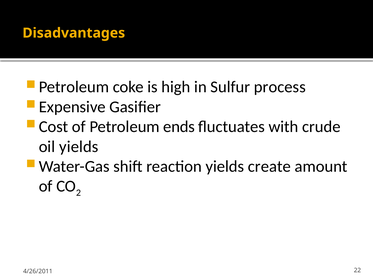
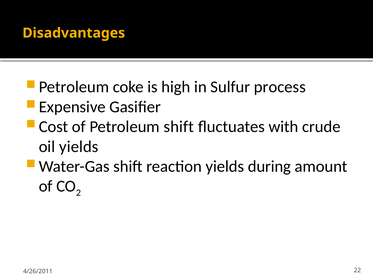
Petroleum ends: ends -> shift (179, 127)
create: create -> during (269, 167)
